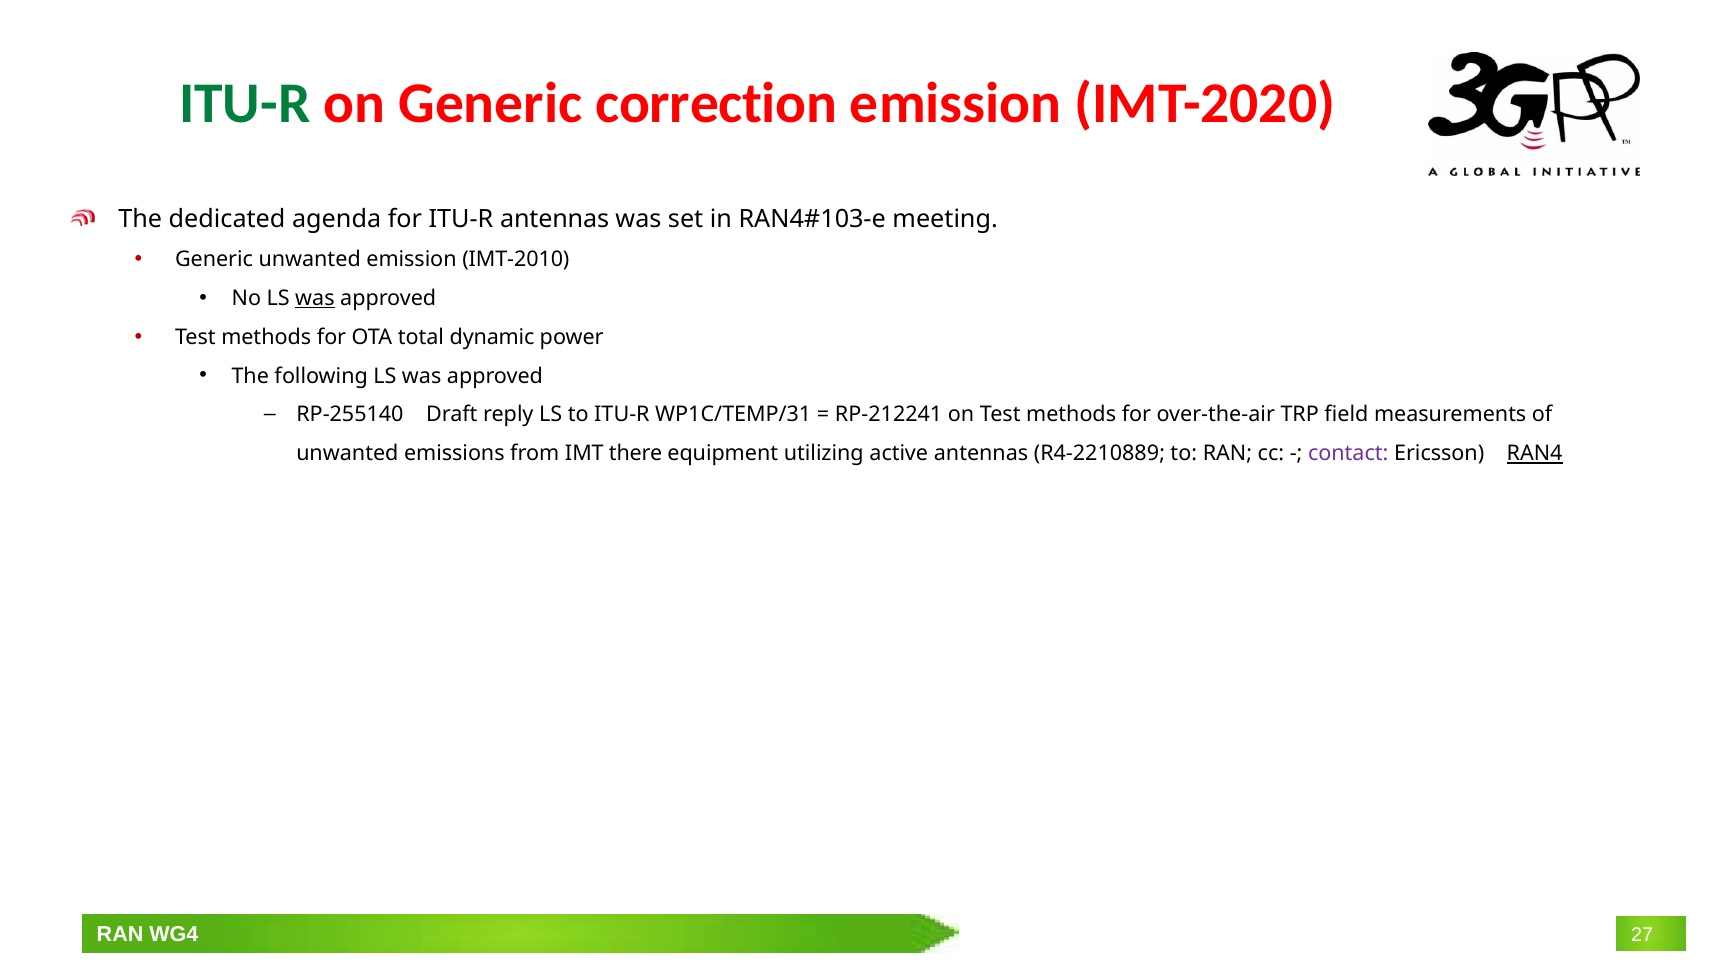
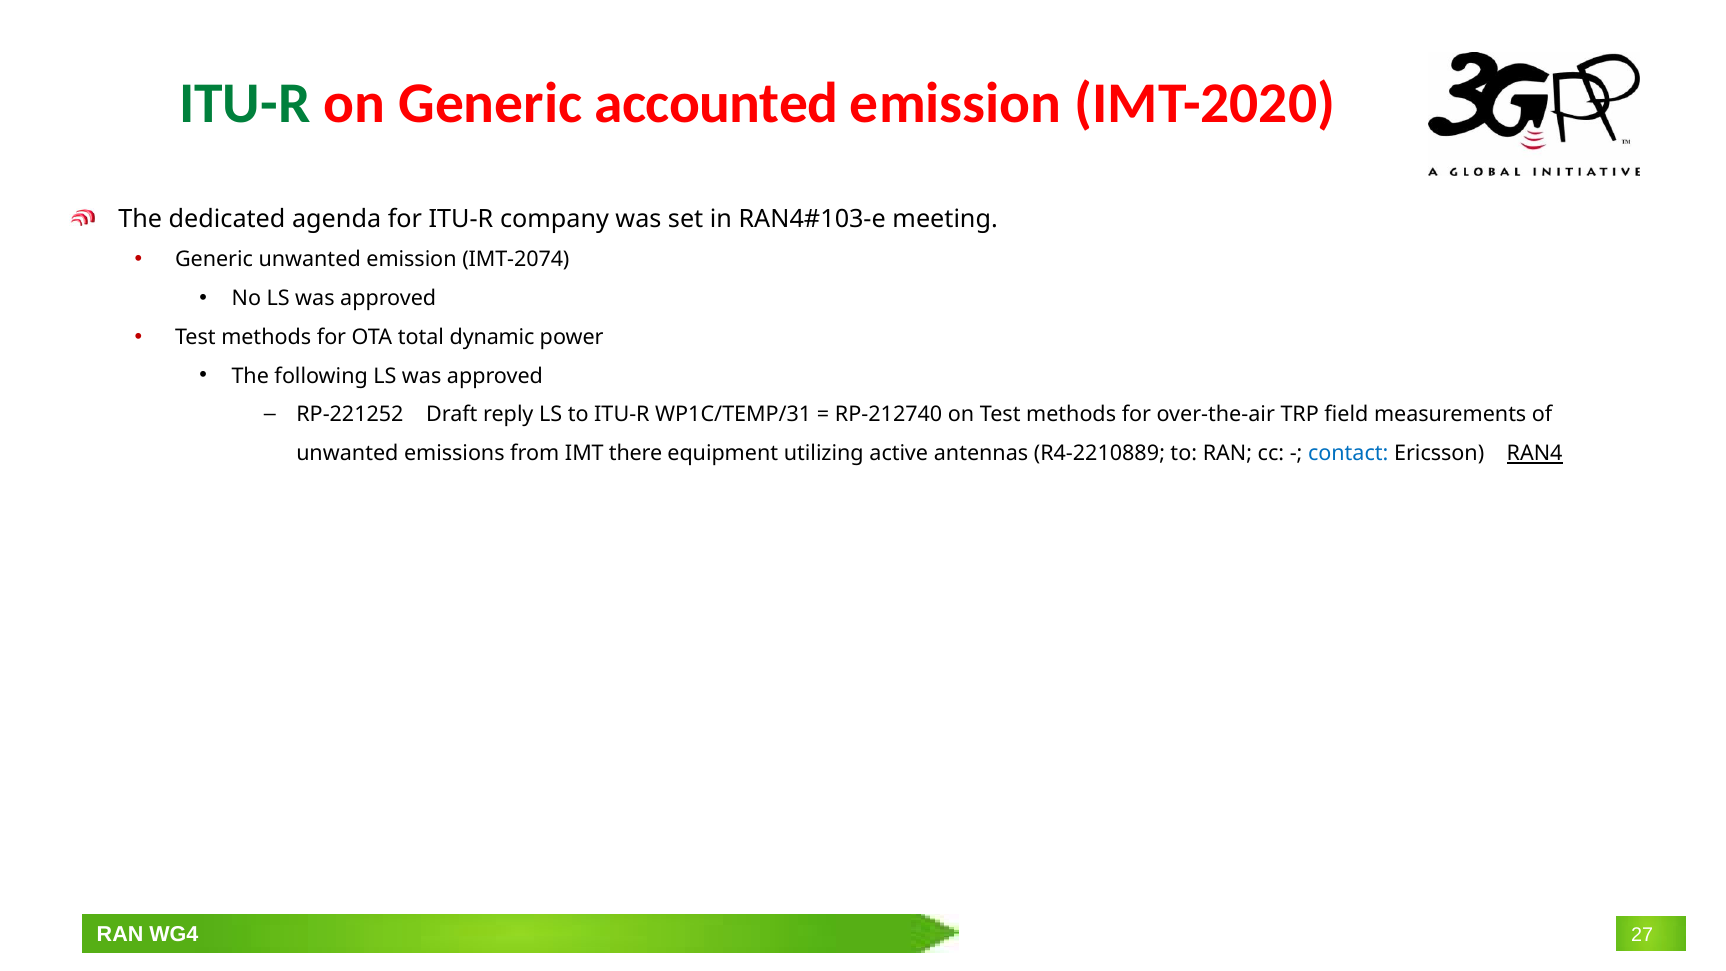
correction: correction -> accounted (716, 103)
ITU-R antennas: antennas -> company (554, 219)
IMT-2010: IMT-2010 -> IMT-2074 (516, 259)
was underline: present -> none (315, 298)
RP‑255140: RP‑255140 -> RP‑221252 (350, 415)
RP-212241: RP-212241 -> RP-212740 (889, 415)
contact colour: purple -> blue (1348, 454)
